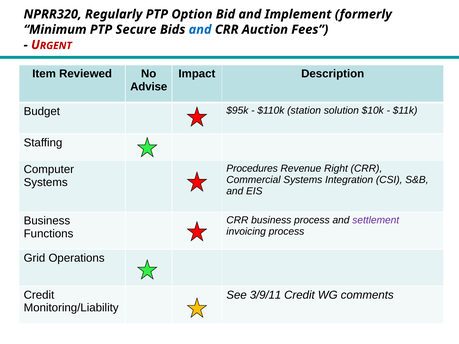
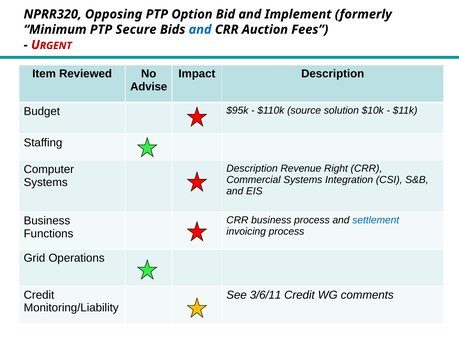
Regularly: Regularly -> Opposing (114, 14)
station: station -> source (304, 111)
Procedures: Procedures -> Description (252, 169)
settlement colour: purple -> blue (376, 220)
3/9/11: 3/9/11 -> 3/6/11 (266, 295)
